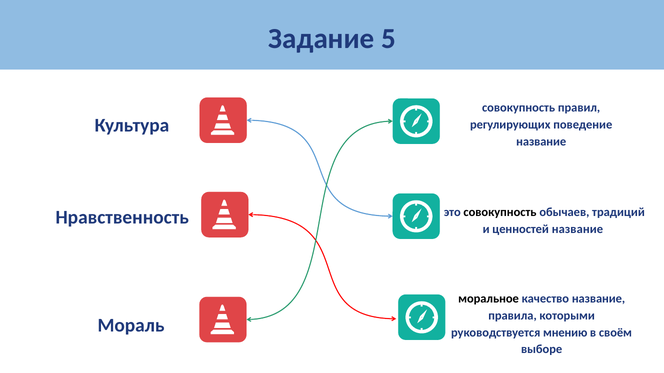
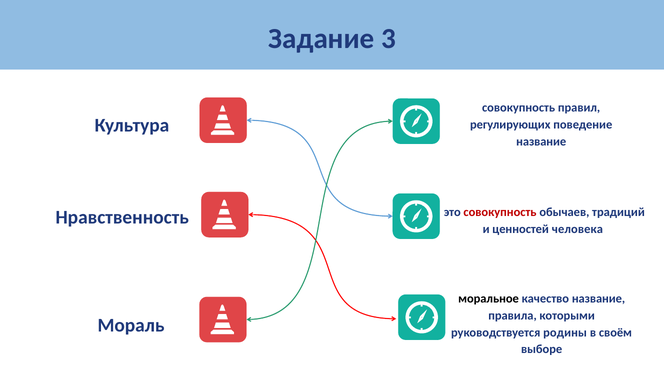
5: 5 -> 3 (388, 39)
совокупность colour: black -> red (500, 212)
ценностей название: название -> человека (577, 229)
мнению: мнению -> родины (565, 333)
